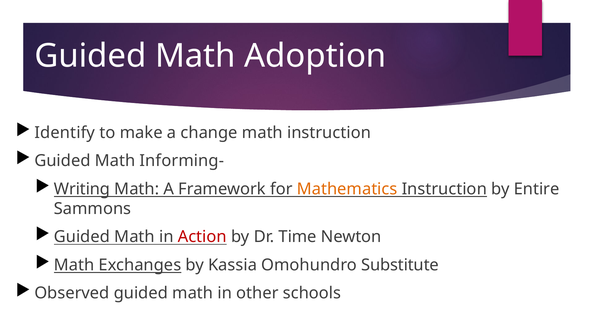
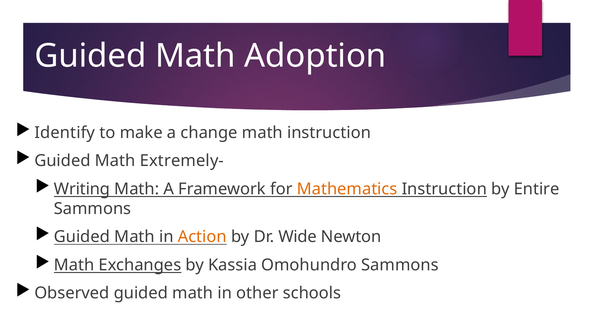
Informing-: Informing- -> Extremely- (182, 161)
Action colour: red -> orange (202, 237)
Time: Time -> Wide (298, 237)
Omohundro Substitute: Substitute -> Sammons (400, 265)
